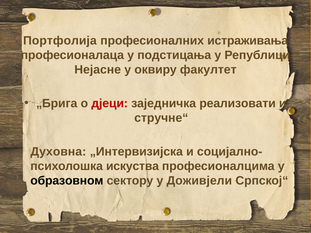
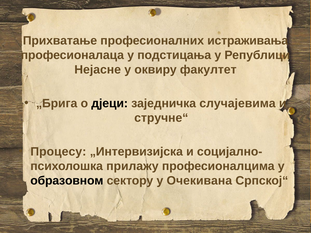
Портфолија: Портфолија -> Прихватање (60, 41)
дјеци colour: red -> black (110, 104)
реализовати: реализовати -> случајевима (237, 104)
Духовна: Духовна -> Процесу (58, 152)
искуства: искуства -> прилажу (132, 166)
Доживјели: Доживјели -> Очекивана (199, 181)
